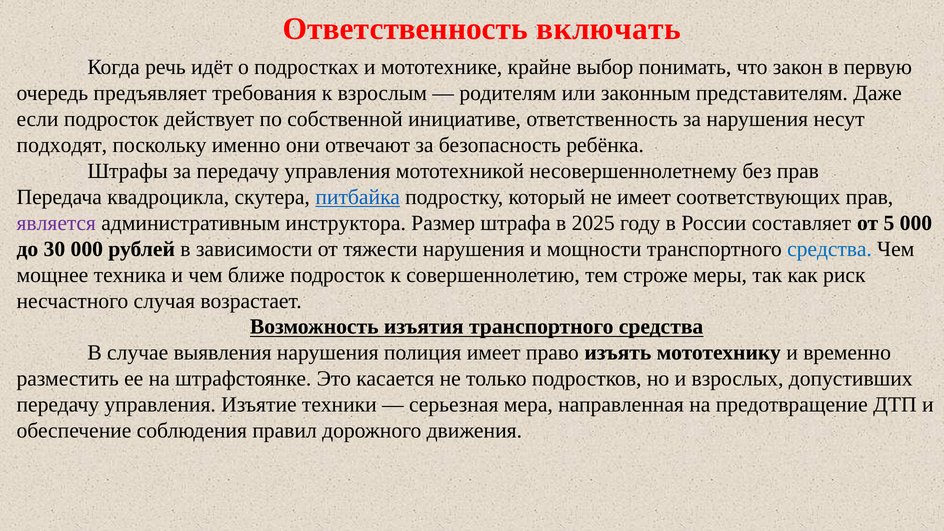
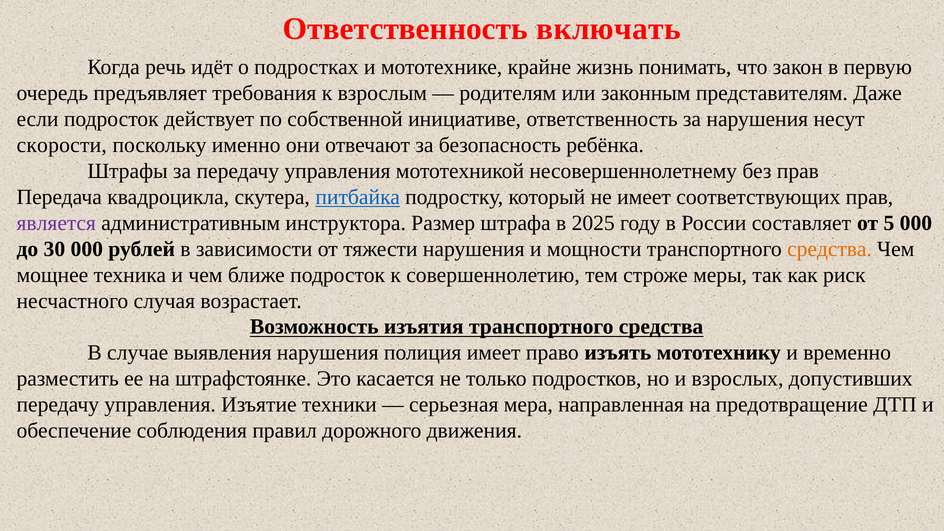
выбор: выбор -> жизнь (605, 67)
подходят: подходят -> скорости (62, 145)
средства colour: blue -> orange (830, 249)
